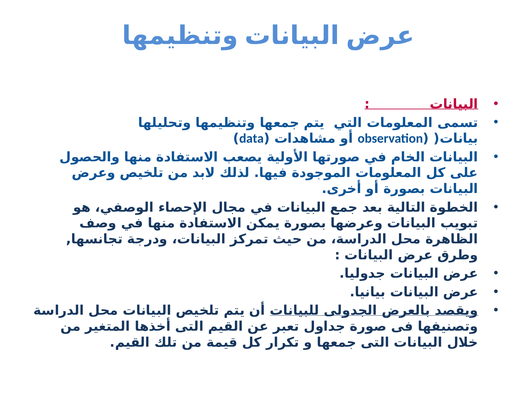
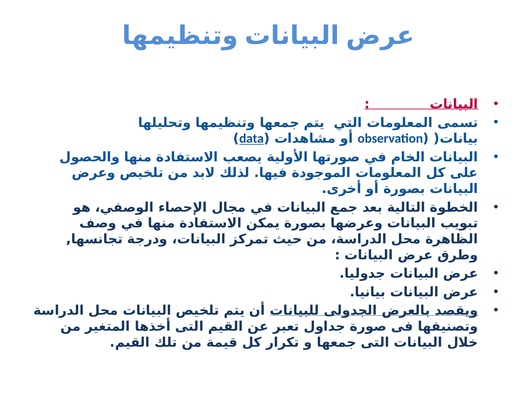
data underline: none -> present (251, 139)
